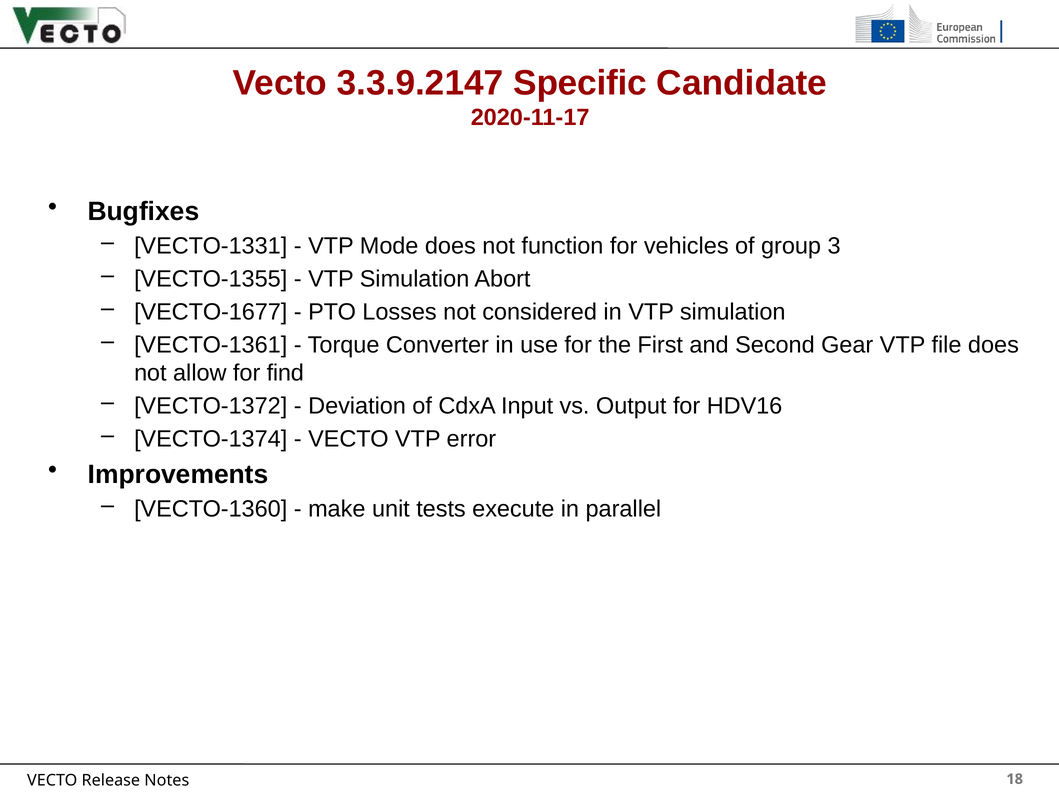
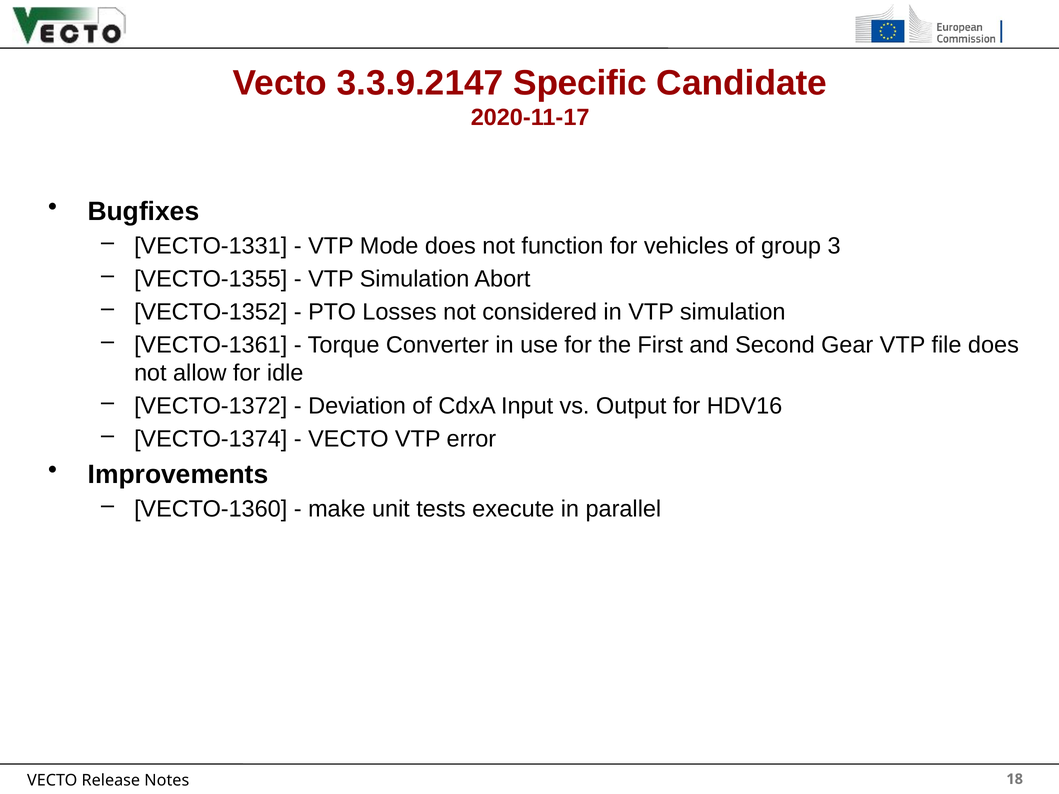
VECTO-1677: VECTO-1677 -> VECTO-1352 (211, 312)
find: find -> idle (285, 373)
